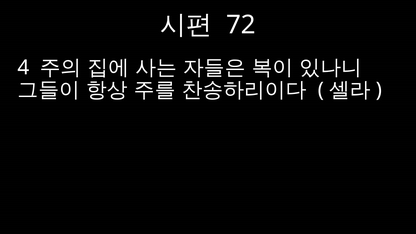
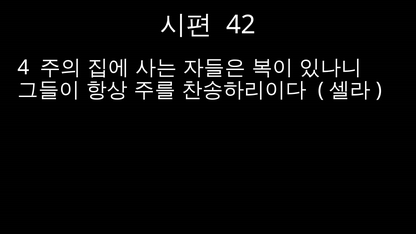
72: 72 -> 42 (241, 25)
